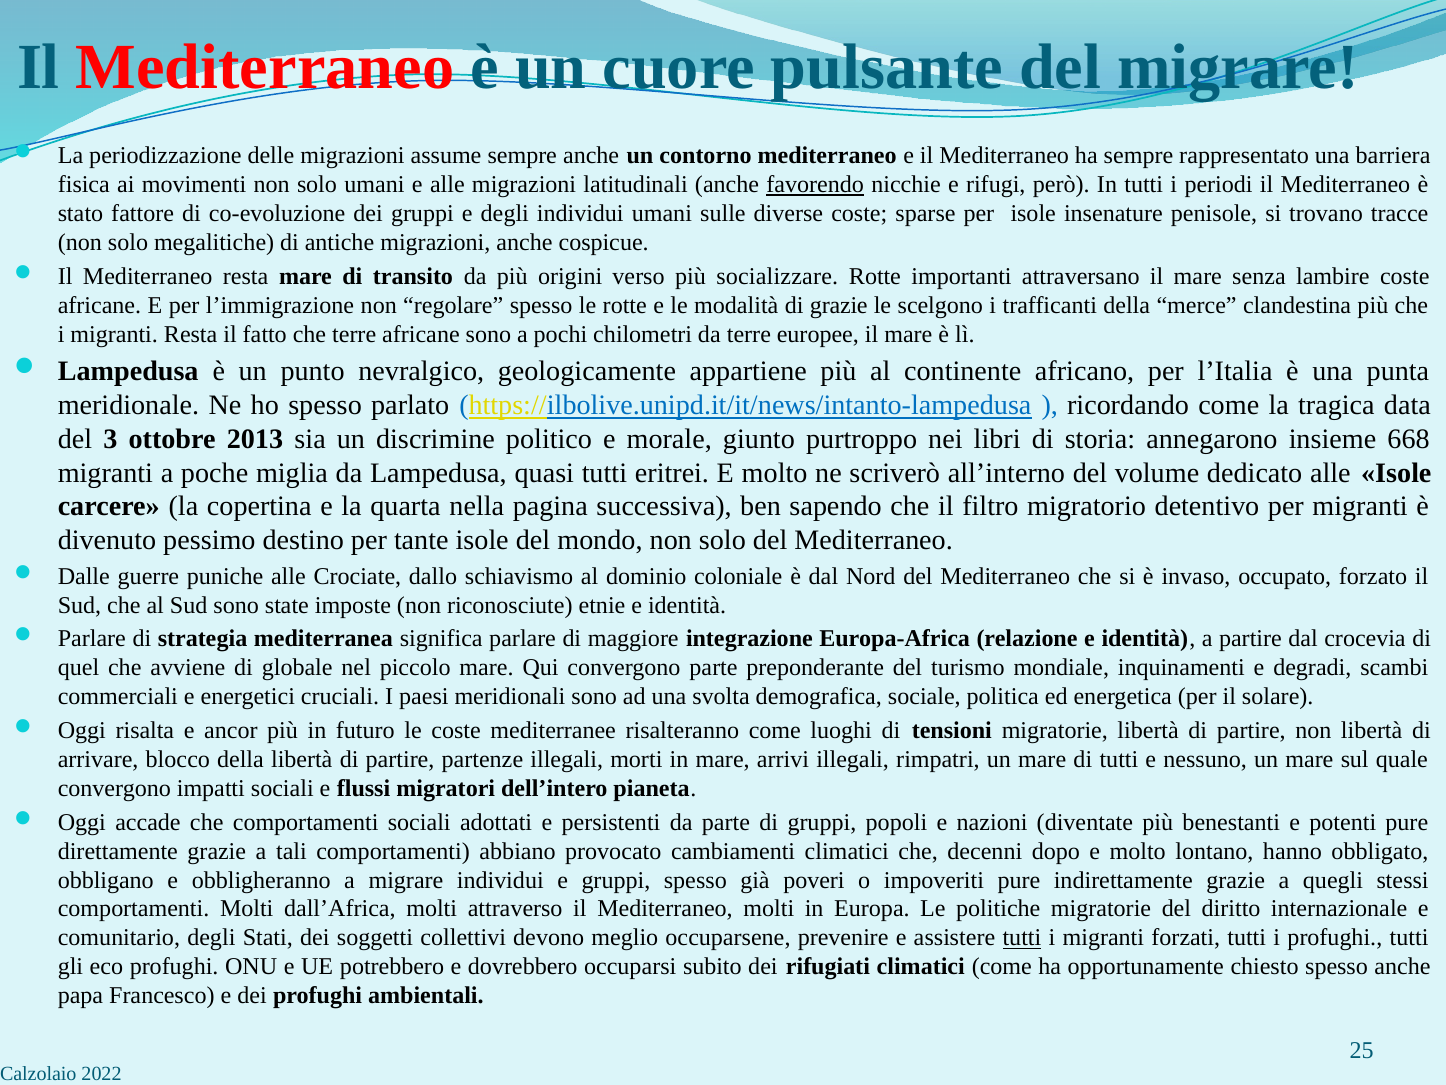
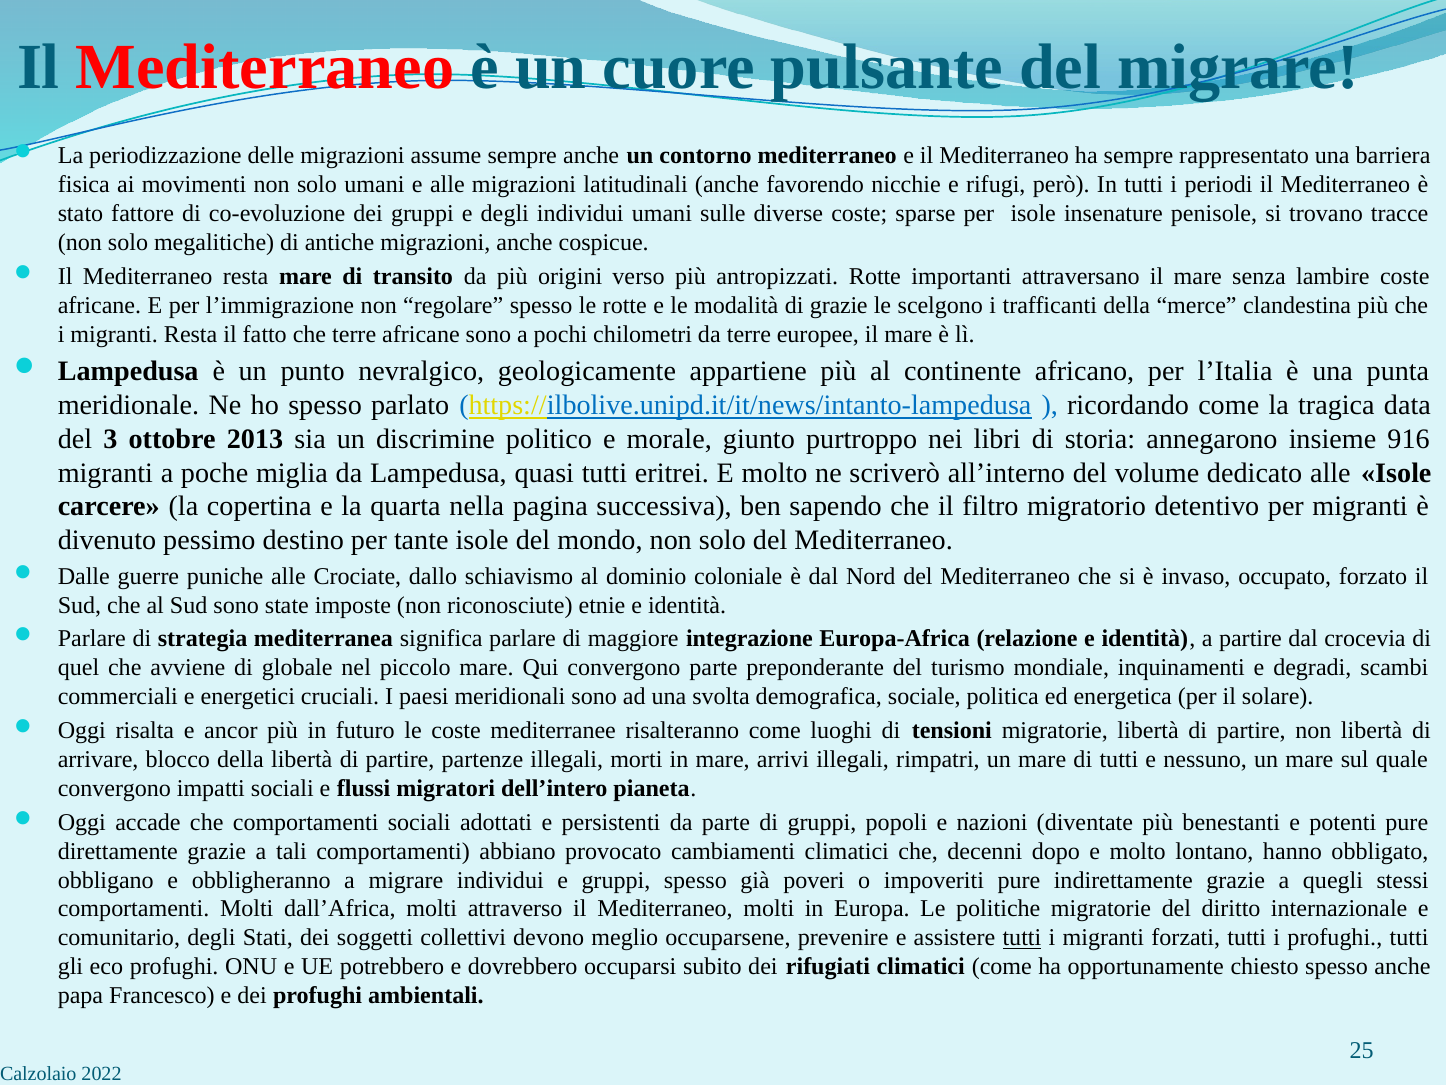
favorendo underline: present -> none (815, 185)
socializzare: socializzare -> antropizzati (777, 276)
668: 668 -> 916 (1409, 439)
